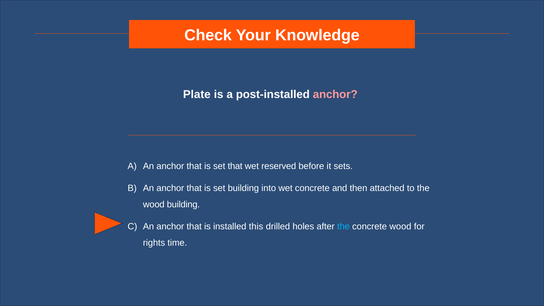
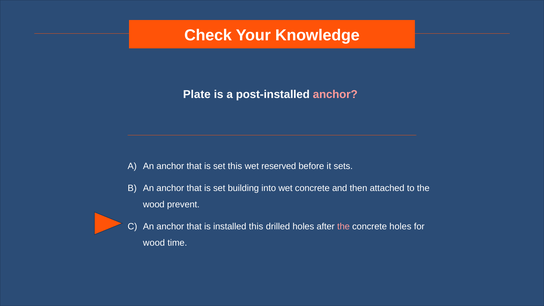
set that: that -> this (235, 166)
wood building: building -> prevent (183, 205)
the colour: light blue -> pink (343, 227)
concrete wood: wood -> holes (400, 227)
rights: rights -> wood (154, 243)
